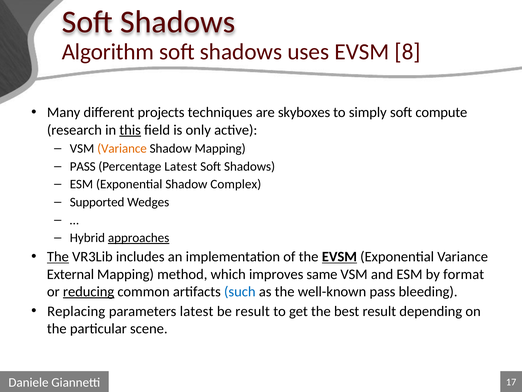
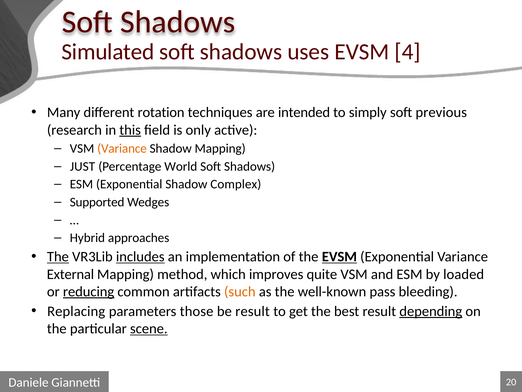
Algorithm: Algorithm -> Simulated (108, 52)
8: 8 -> 4 (408, 52)
projects: projects -> rotation (161, 112)
skyboxes: skyboxes -> intended (304, 112)
compute: compute -> previous (441, 112)
PASS: PASS -> JUST (83, 166)
Percentage Latest: Latest -> World (181, 166)
approaches underline: present -> none (139, 238)
includes underline: none -> present (140, 256)
same: same -> quite (322, 274)
format: format -> loaded (464, 274)
such colour: blue -> orange (240, 291)
parameters latest: latest -> those (197, 311)
depending underline: none -> present (431, 311)
scene underline: none -> present (149, 328)
17: 17 -> 20 (511, 382)
